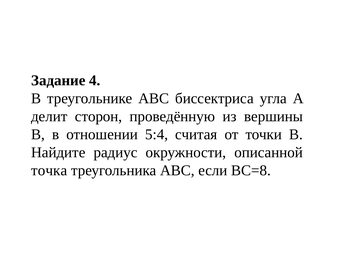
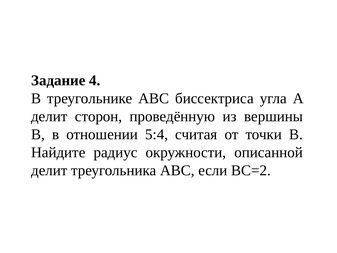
точка: точка -> делит (49, 170)
BC=8: BC=8 -> BC=2 (251, 170)
